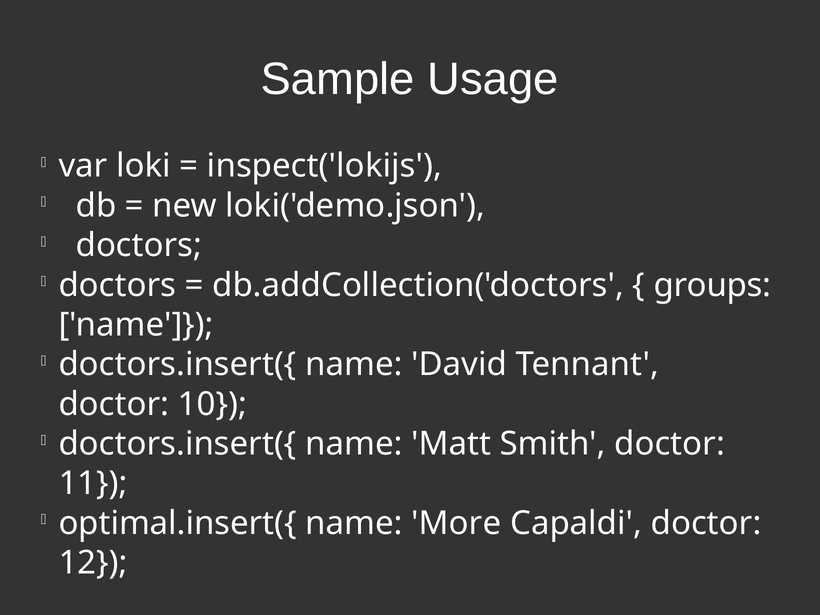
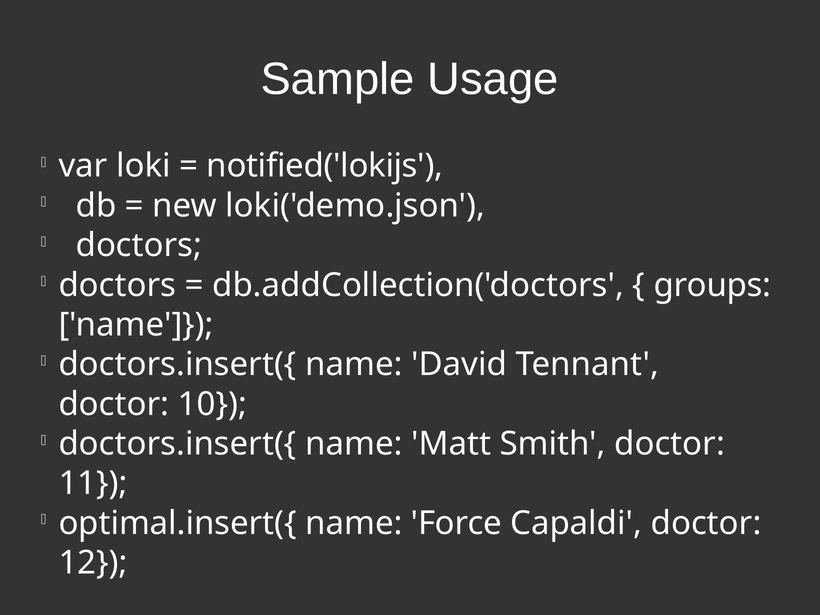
inspect('lokijs: inspect('lokijs -> notified('lokijs (325, 166)
More: More -> Force (457, 523)
